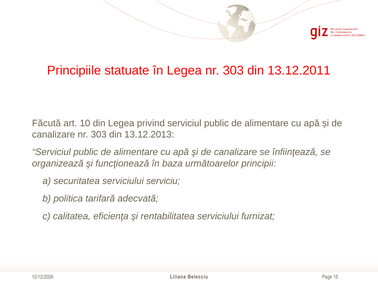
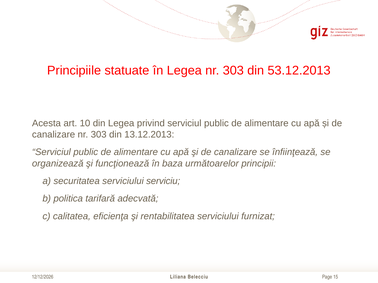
13.12.2011: 13.12.2011 -> 53.12.2013 (299, 71)
Făcută: Făcută -> Acesta (46, 123)
